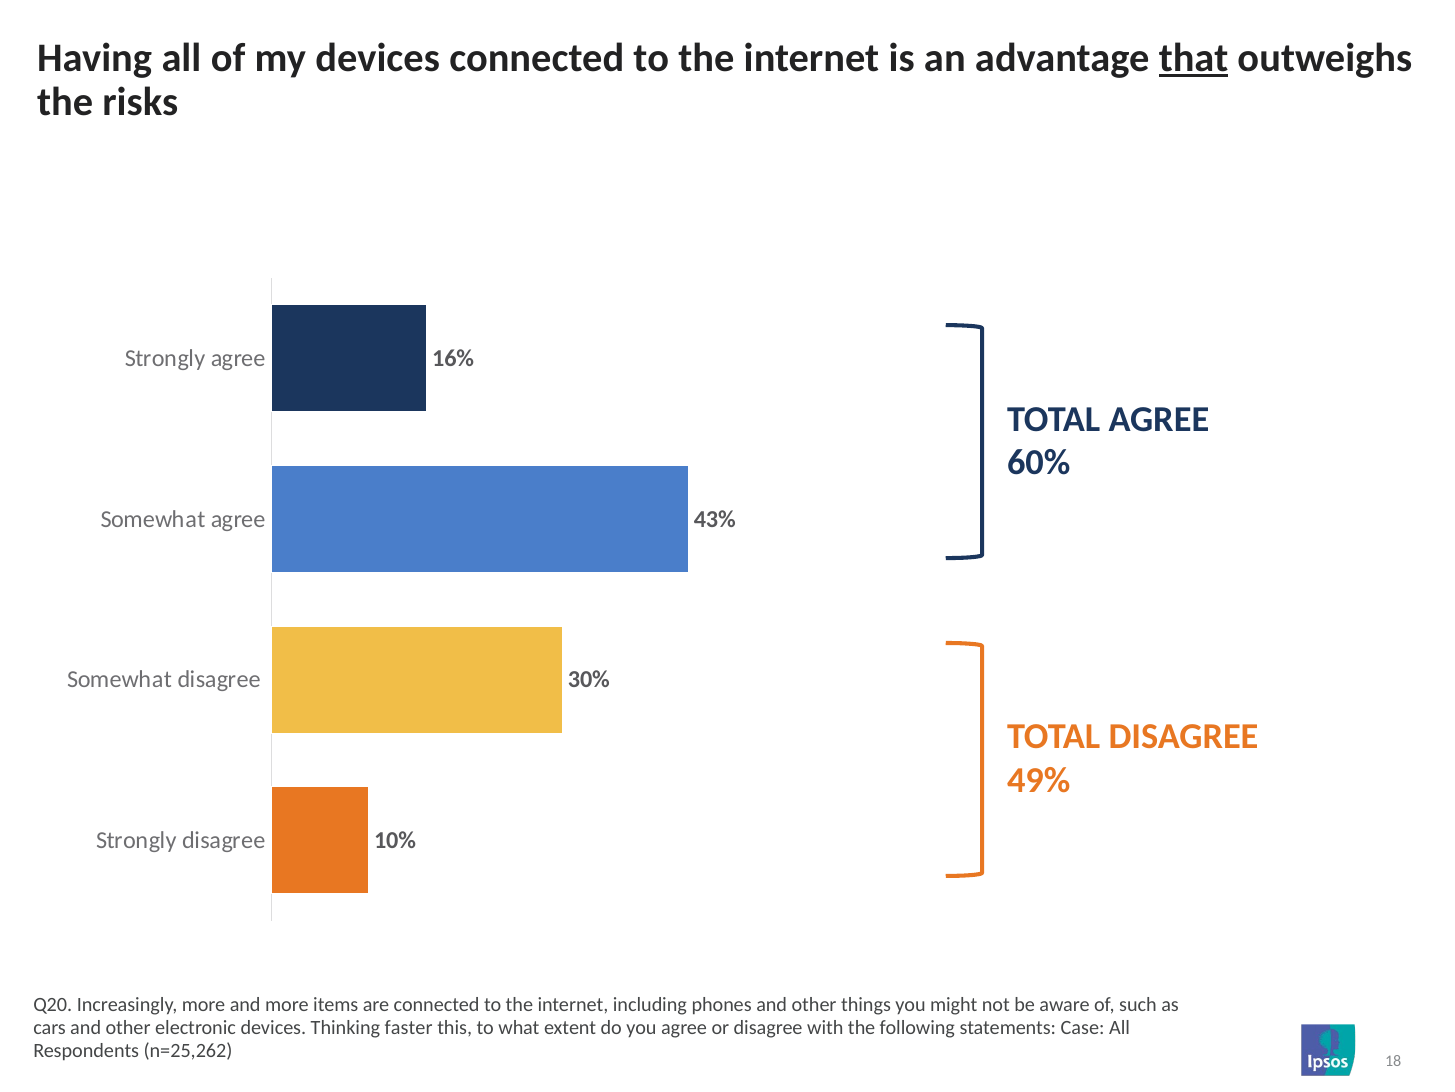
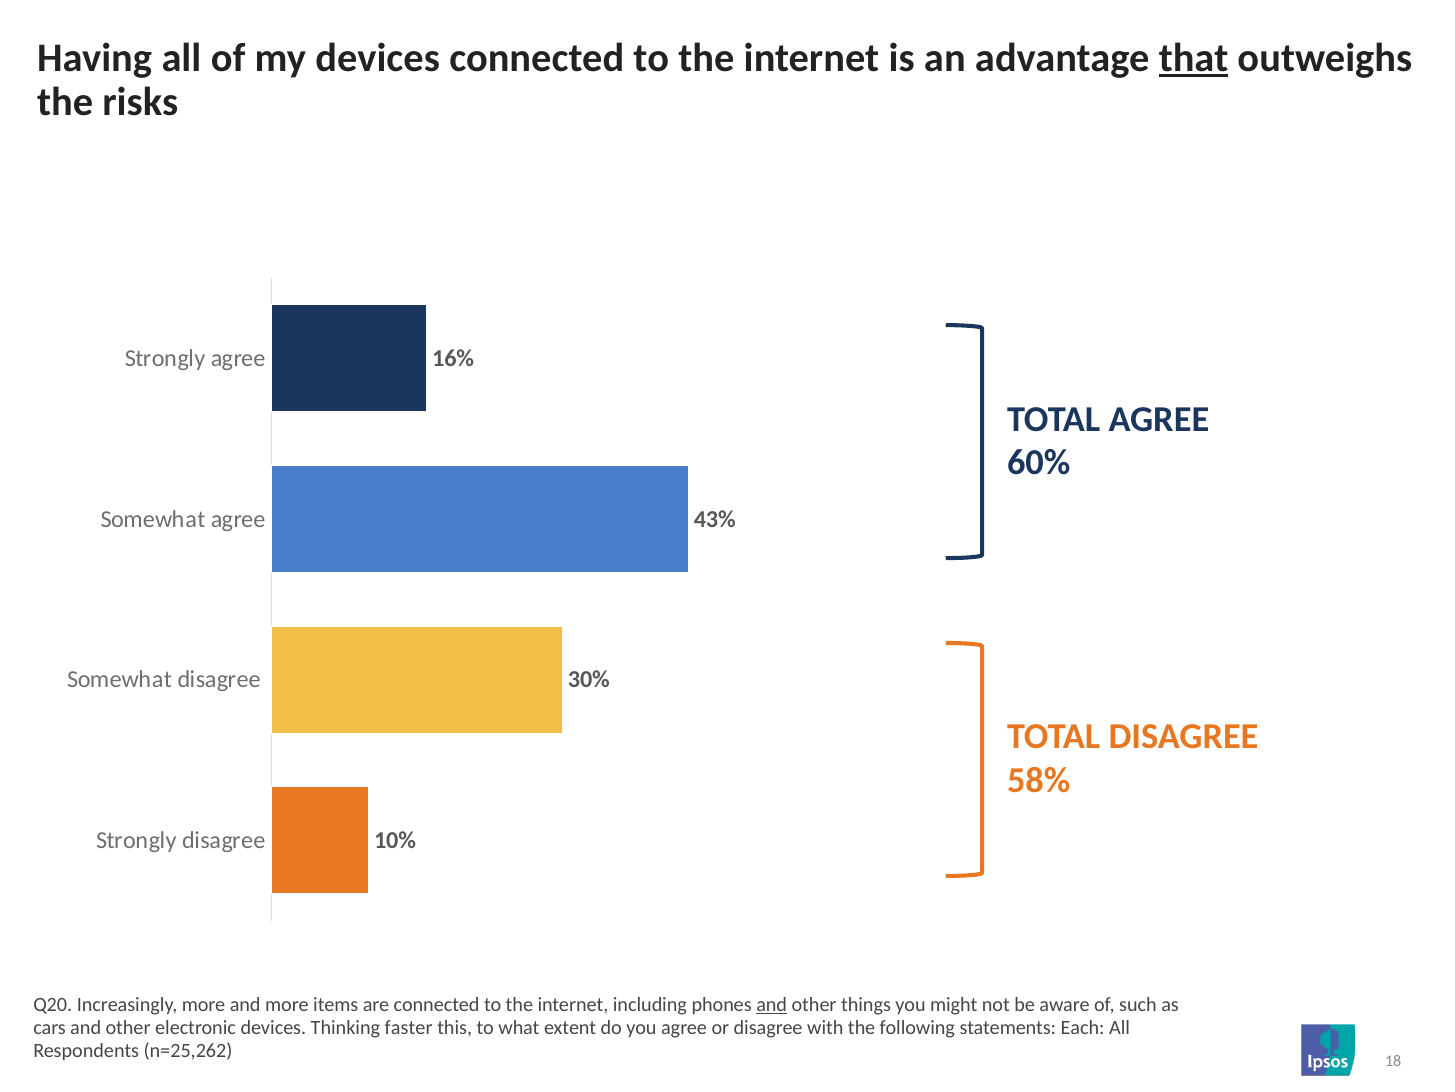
49%: 49% -> 58% (1039, 780)
and underline: none -> present (772, 1004)
Case: Case -> Each (1083, 1027)
